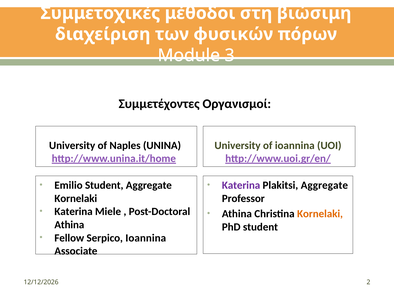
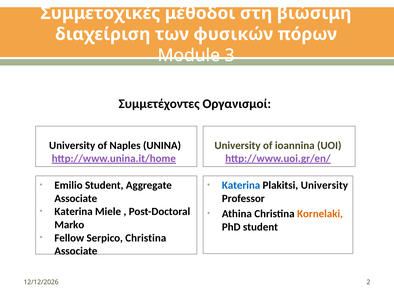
Katerina colour: purple -> blue (241, 185)
Plakitsi Aggregate: Aggregate -> University (324, 185)
Kornelaki: Kornelaki -> Associate (76, 198)
Athina: Athina -> Marko (69, 224)
Serpico Ioannina: Ioannina -> Christina (146, 238)
